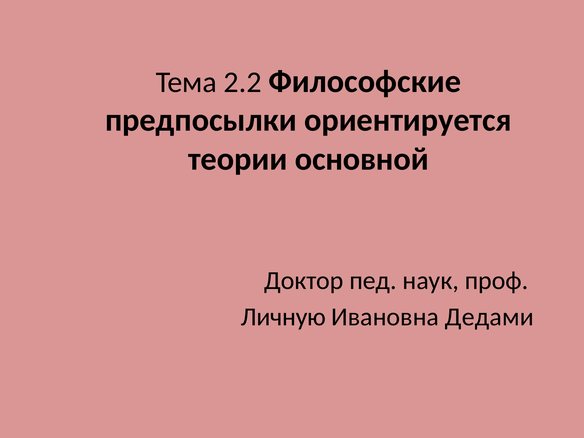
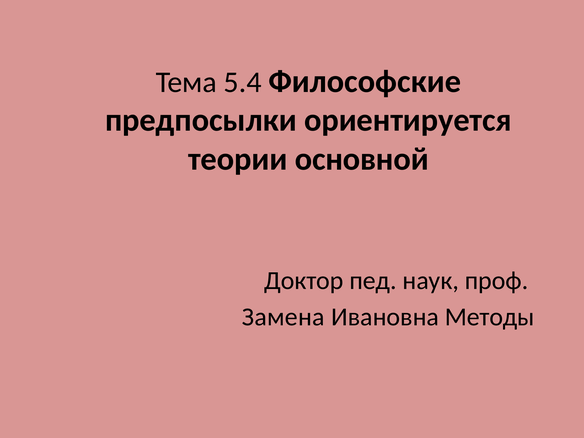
2.2: 2.2 -> 5.4 (243, 82)
Личную: Личную -> Замена (283, 317)
Дедами: Дедами -> Методы (490, 317)
